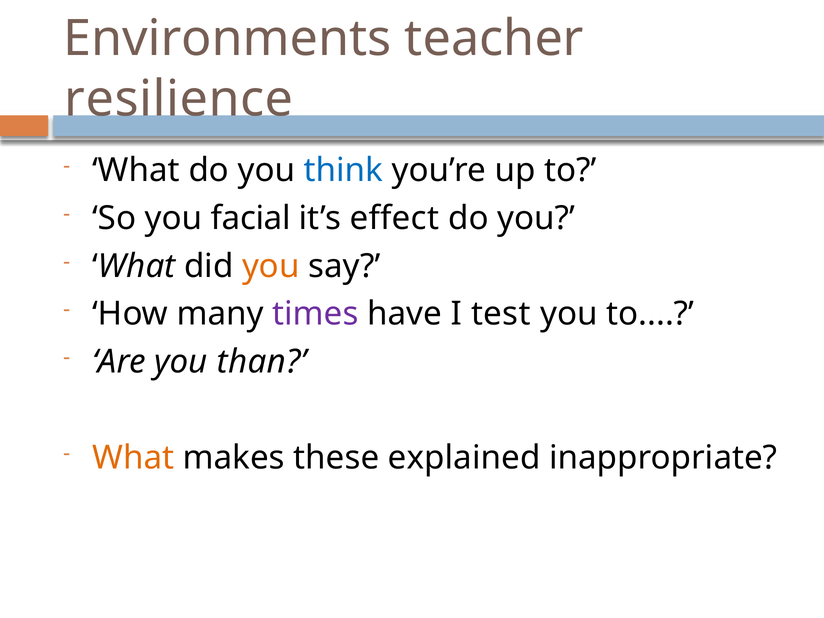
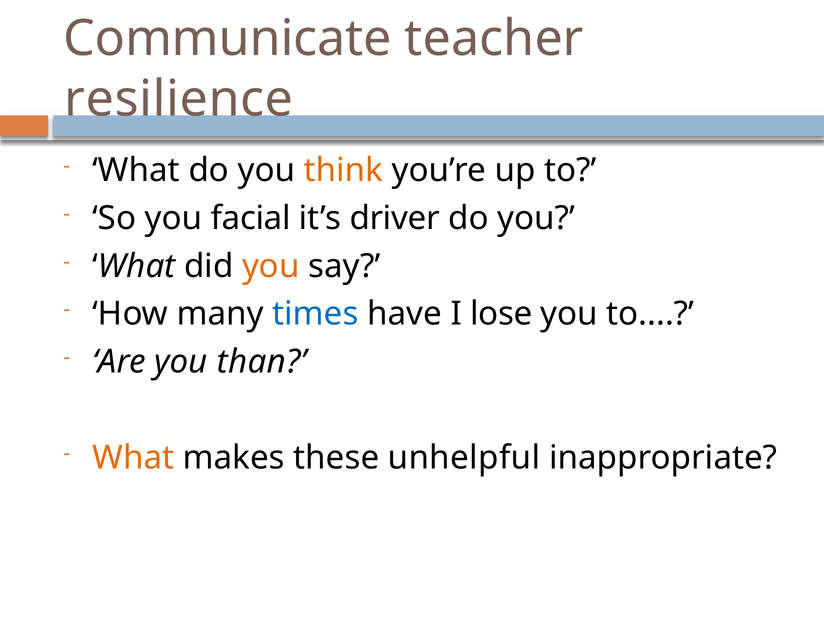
Environments: Environments -> Communicate (227, 39)
think colour: blue -> orange (344, 170)
effect: effect -> driver (395, 218)
times colour: purple -> blue (315, 314)
test: test -> lose (501, 314)
explained: explained -> unhelpful (464, 458)
